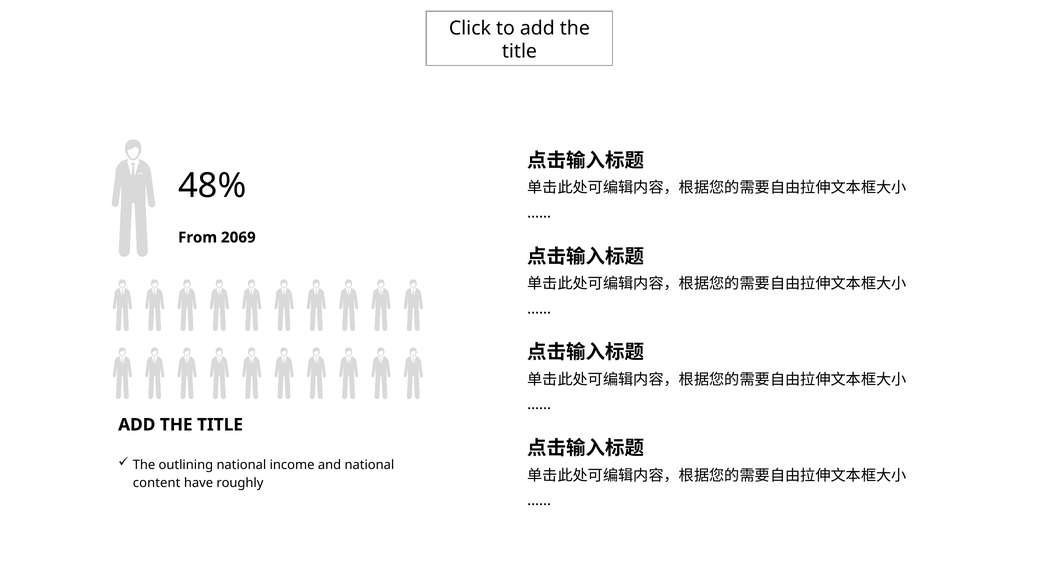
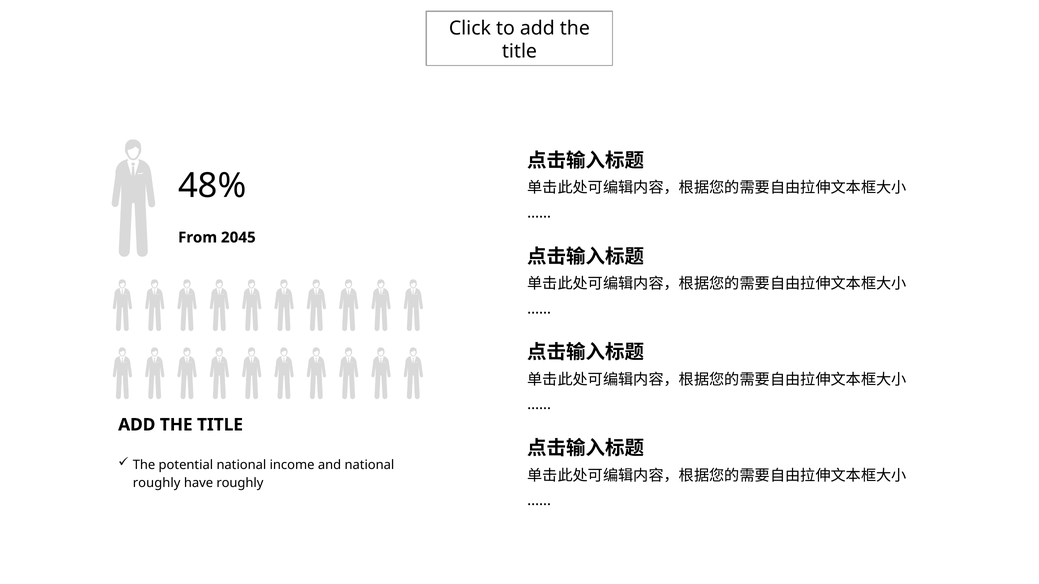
2069: 2069 -> 2045 (238, 238)
outlining: outlining -> potential (186, 465)
content: content -> roughly (157, 483)
